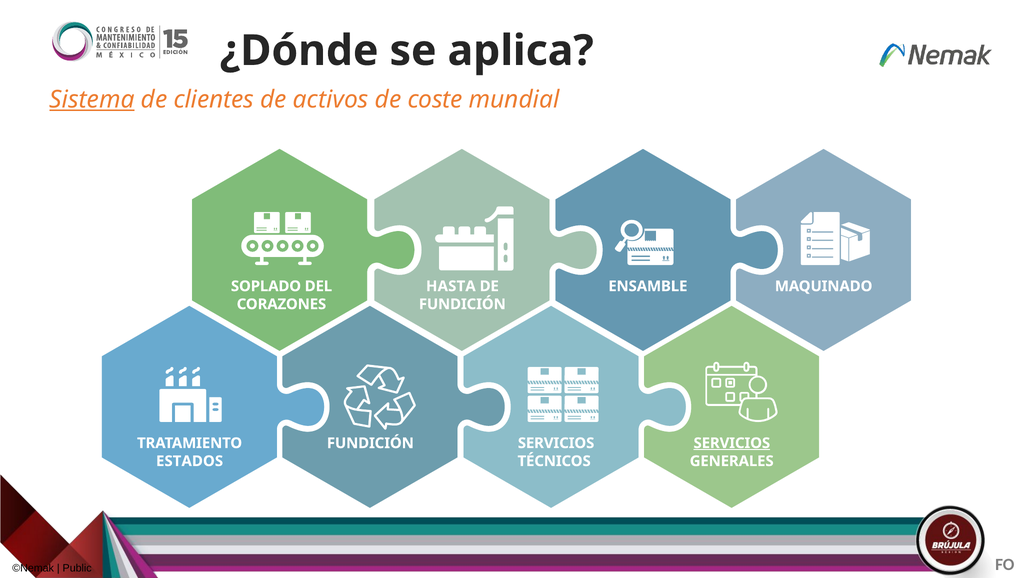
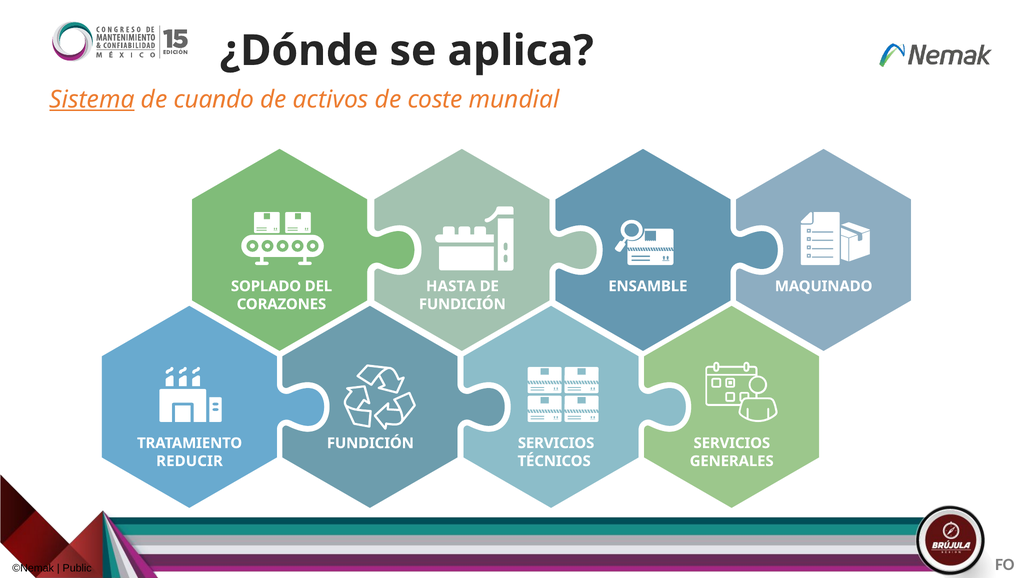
clientes: clientes -> cuando (214, 100)
SERVICIOS underline: present -> none (732, 443)
ESTADOS: ESTADOS -> REDUCIR (190, 461)
